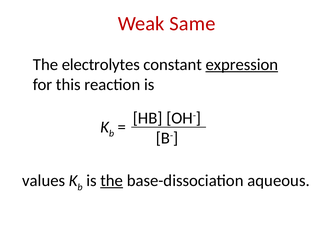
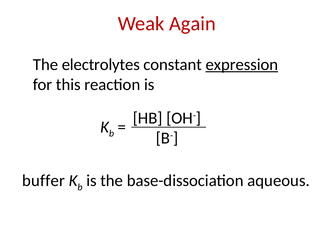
Same: Same -> Again (192, 24)
values: values -> buffer (44, 180)
the underline: present -> none (112, 180)
